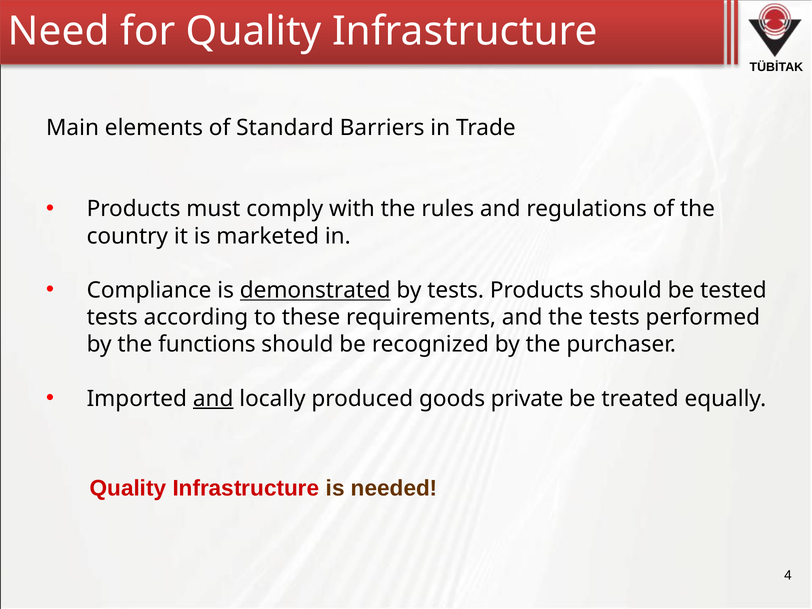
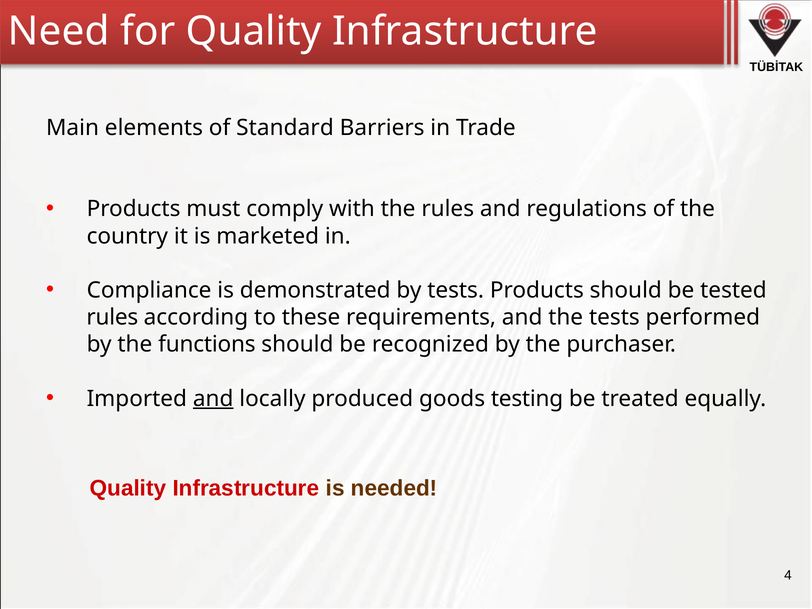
demonstrated underline: present -> none (315, 290)
tests: tests -> rules (112, 317)
private: private -> testing (527, 399)
